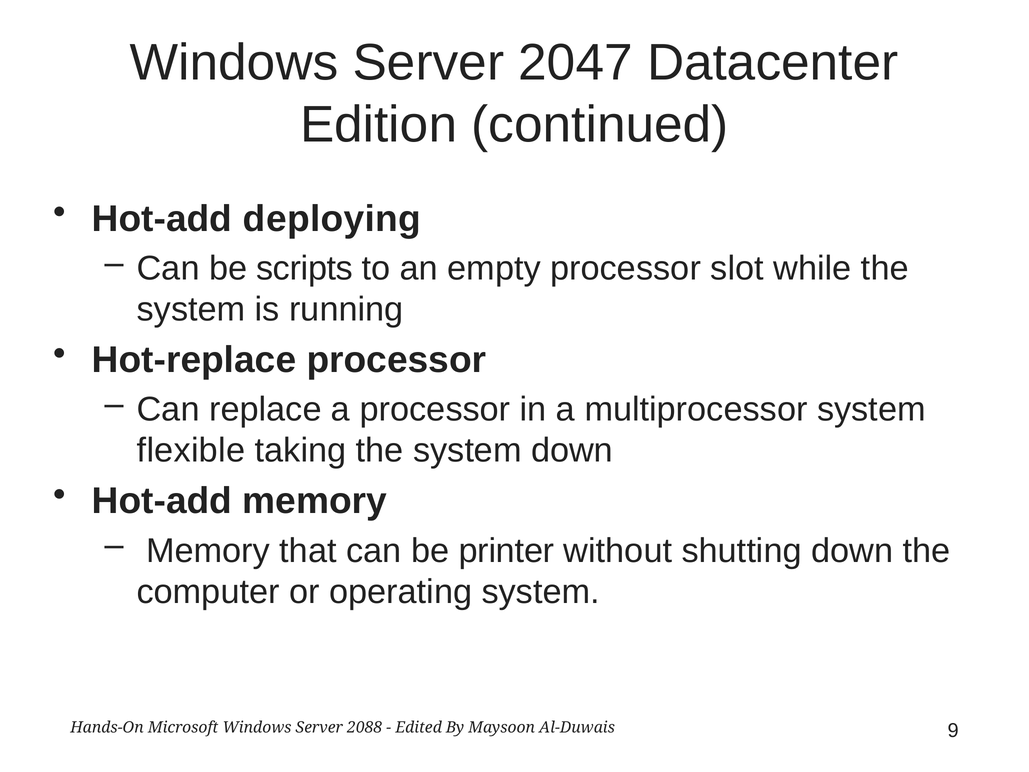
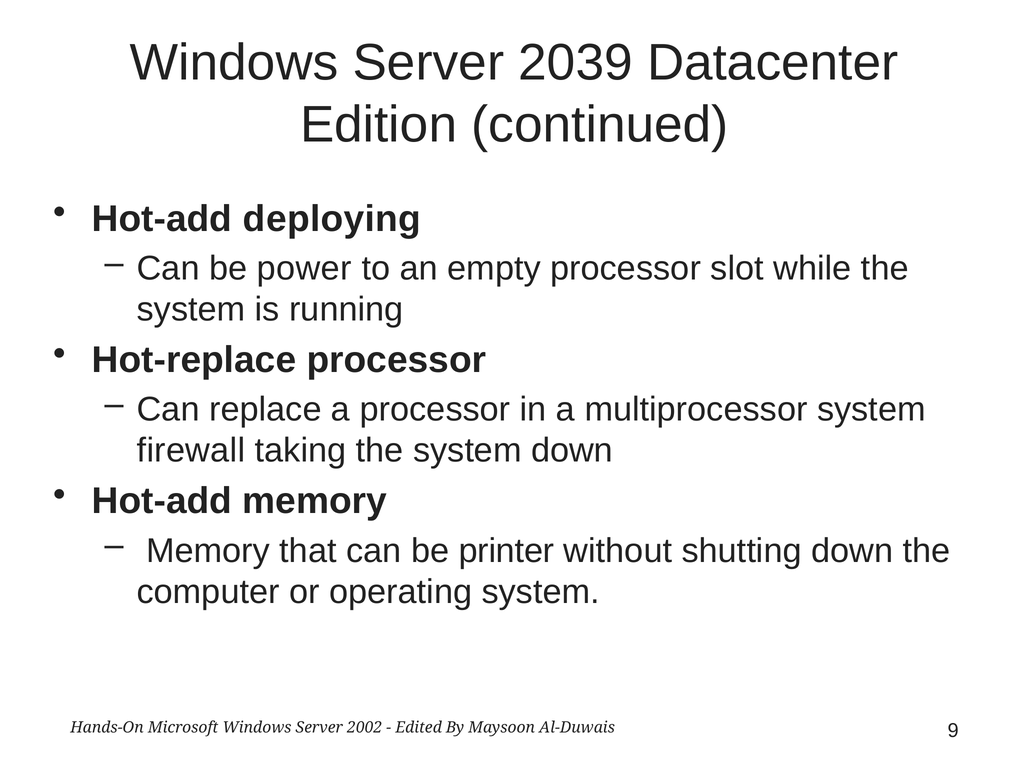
2047: 2047 -> 2039 (576, 63)
scripts: scripts -> power (304, 268)
flexible: flexible -> firewall (191, 451)
2088: 2088 -> 2002 (365, 727)
